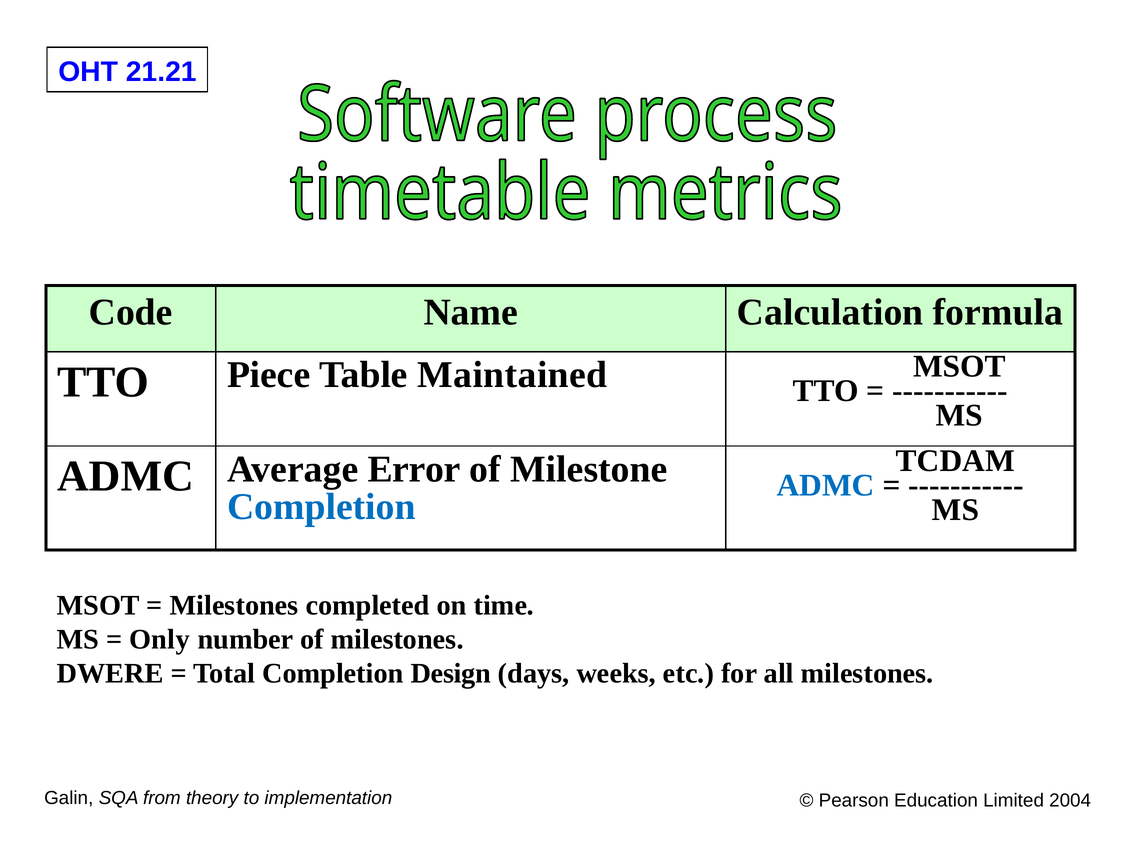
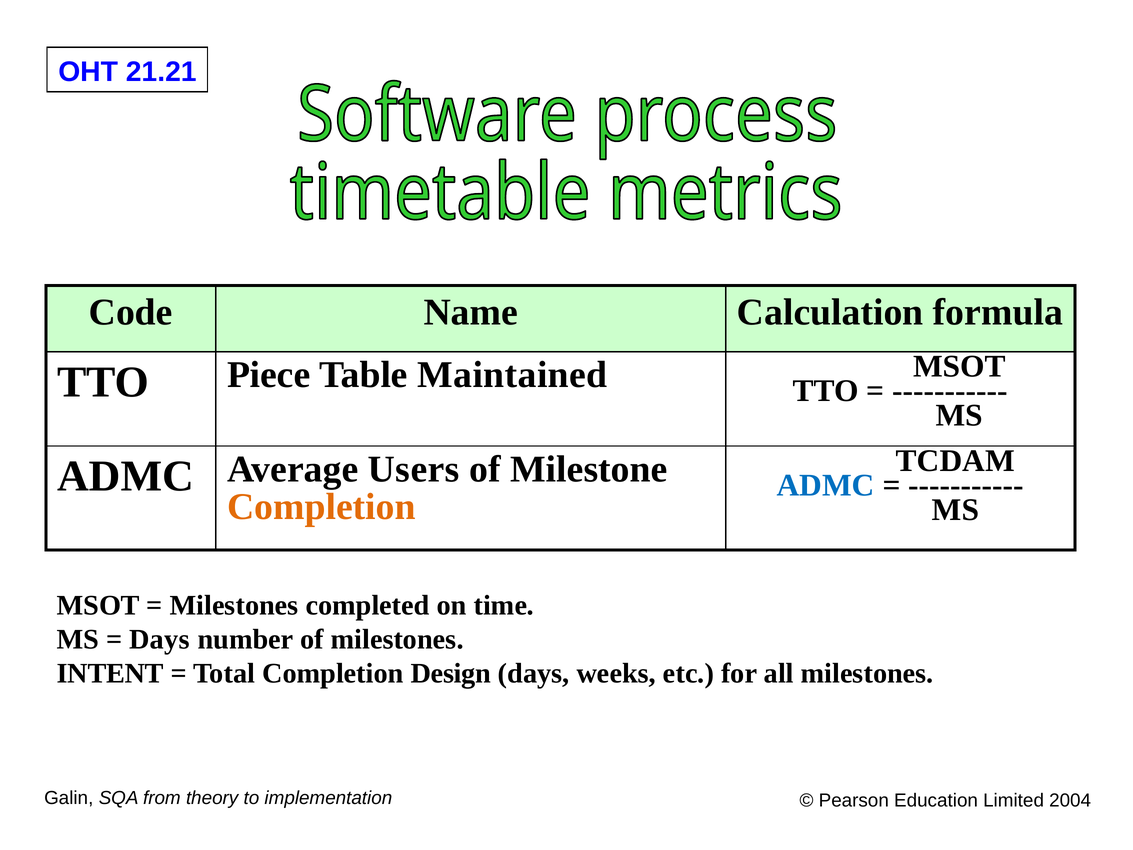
Error: Error -> Users (414, 469)
Completion colour: blue -> orange (321, 507)
Only: Only -> Days (159, 639)
DWERE: DWERE -> INTENT (110, 673)
